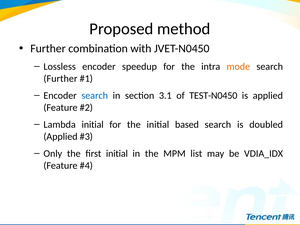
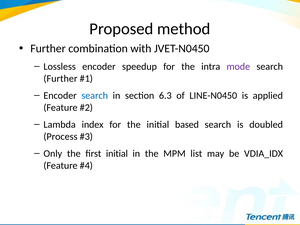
mode colour: orange -> purple (238, 66)
3.1: 3.1 -> 6.3 (165, 95)
TEST-N0450: TEST-N0450 -> LINE-N0450 (213, 95)
Lambda initial: initial -> index (93, 124)
Applied: Applied -> Process (60, 136)
